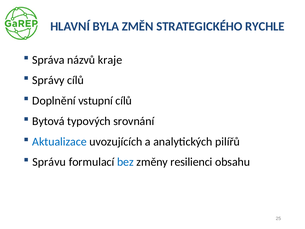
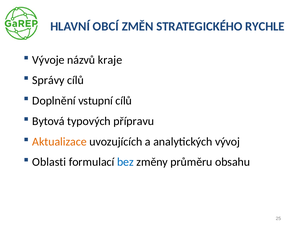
BYLA: BYLA -> OBCÍ (106, 26)
Správa: Správa -> Vývoje (48, 60)
srovnání: srovnání -> přípravu (134, 121)
Aktualizace colour: blue -> orange (59, 141)
pilířů: pilířů -> vývoj (228, 141)
Správu: Správu -> Oblasti (49, 162)
resilienci: resilienci -> průměru (191, 162)
